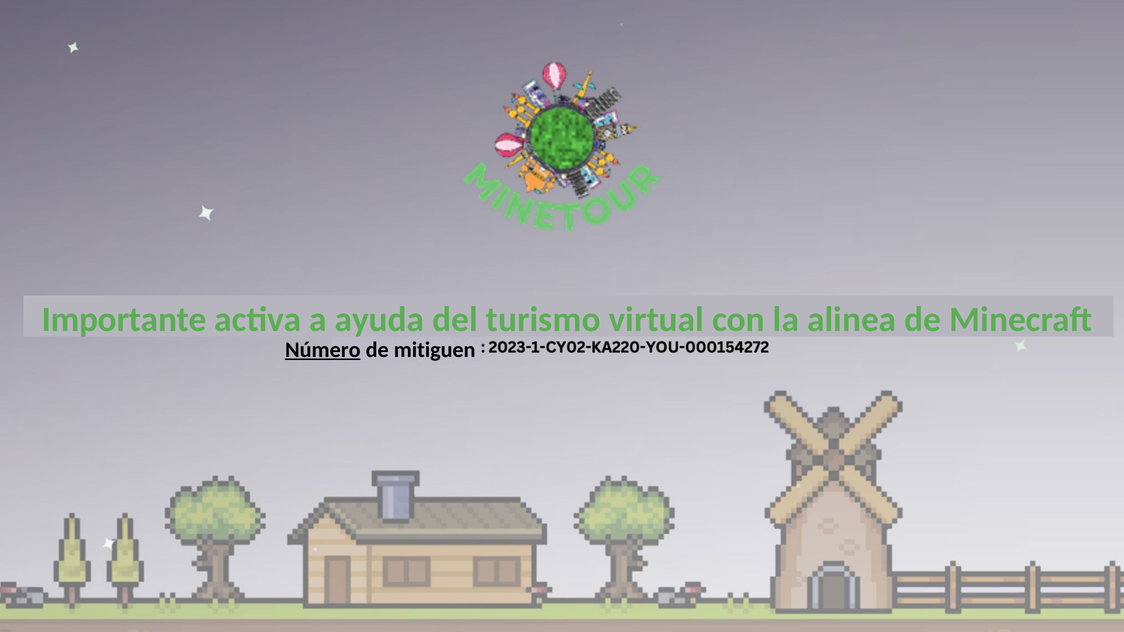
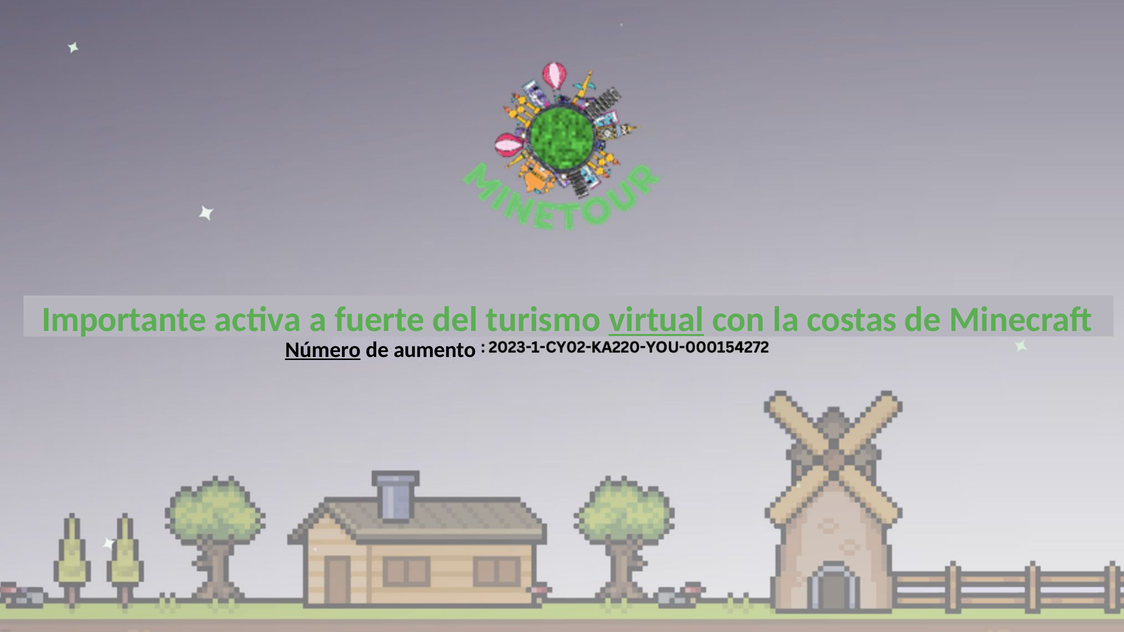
ayuda: ayuda -> fuerte (380, 320)
virtual underline: none -> present (656, 320)
alinea: alinea -> costas (852, 320)
mitiguen: mitiguen -> aumento (435, 350)
